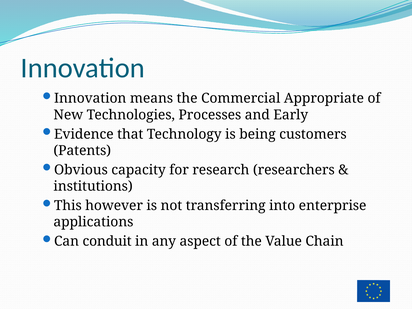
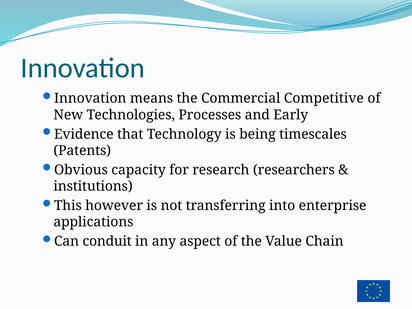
Appropriate: Appropriate -> Competitive (324, 98)
customers: customers -> timescales (313, 134)
